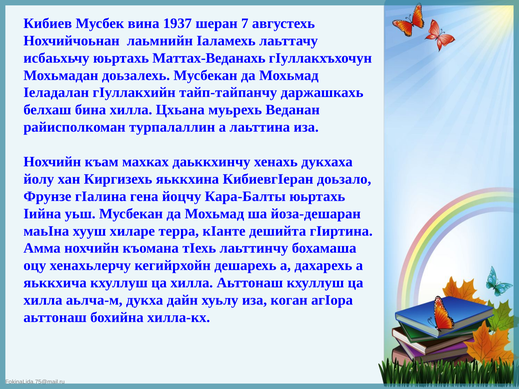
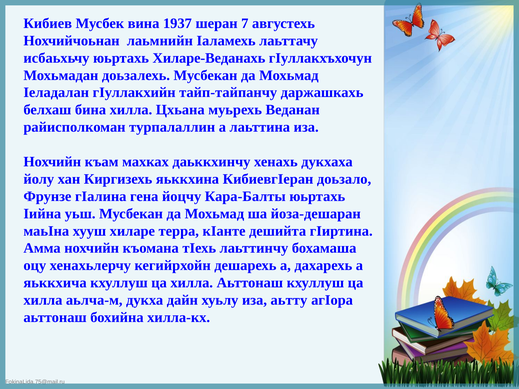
Маттах-Веданахь: Маттах-Веданахь -> Хиларе-Веданахь (209, 58)
коган: коган -> аьтту (289, 300)
